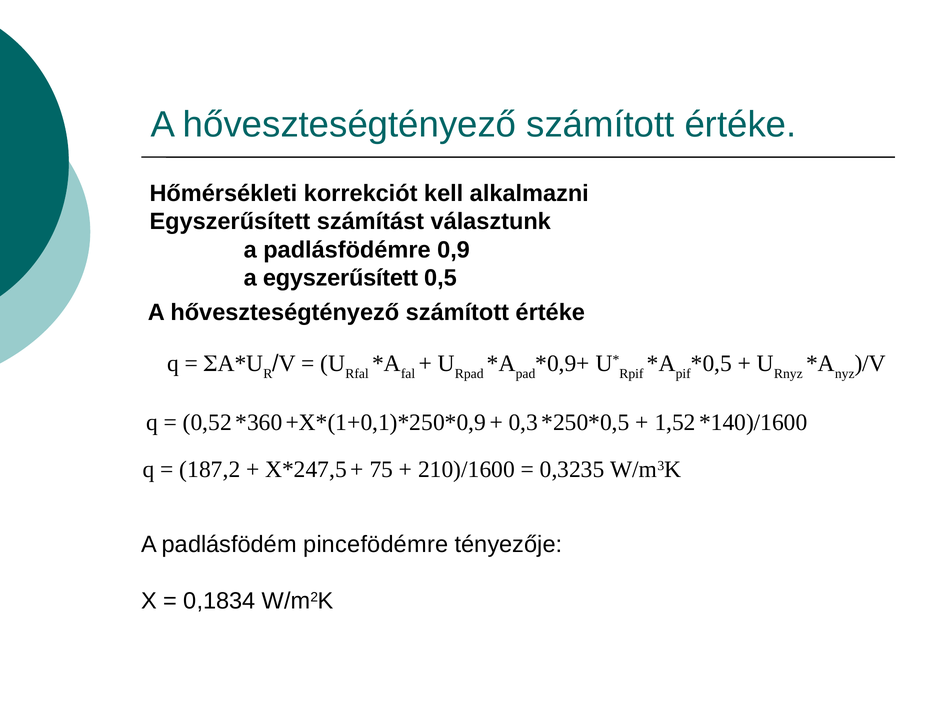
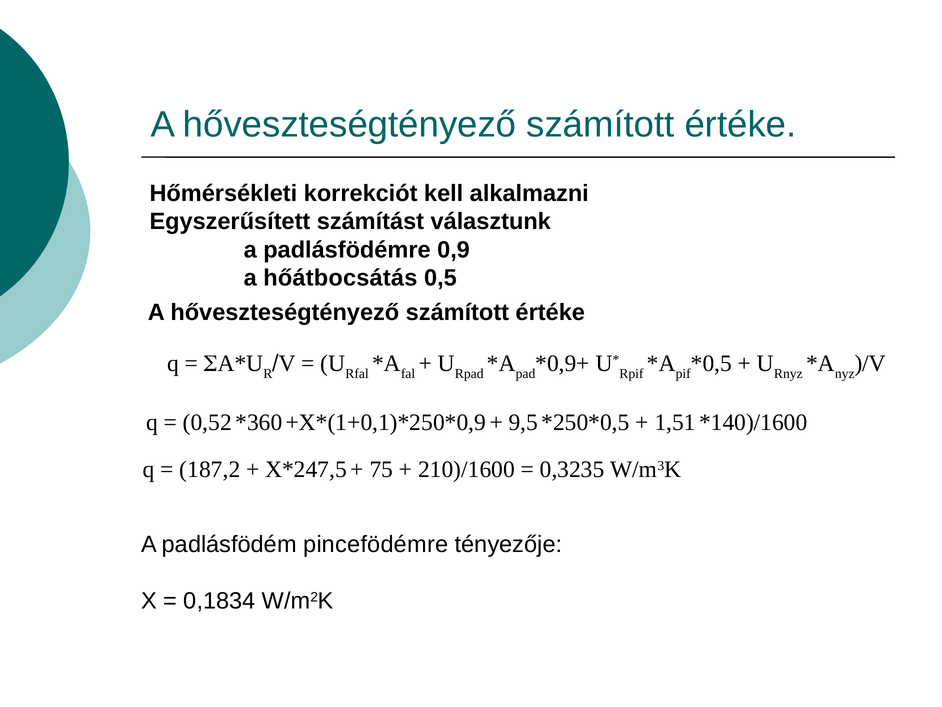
a egyszerűsített: egyszerűsített -> hőátbocsátás (340, 278)
0,3: 0,3 -> 9,5 (523, 422)
1,52: 1,52 -> 1,51 (675, 422)
